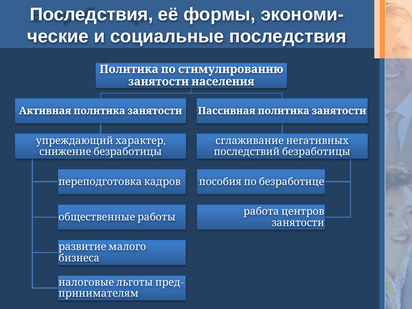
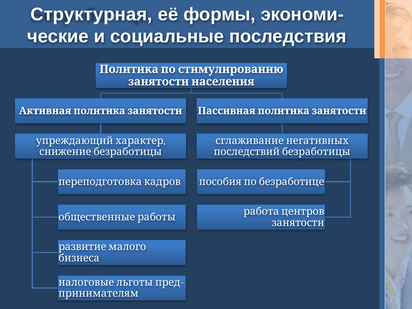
Последствия: Последствия -> Структурная (91, 14)
